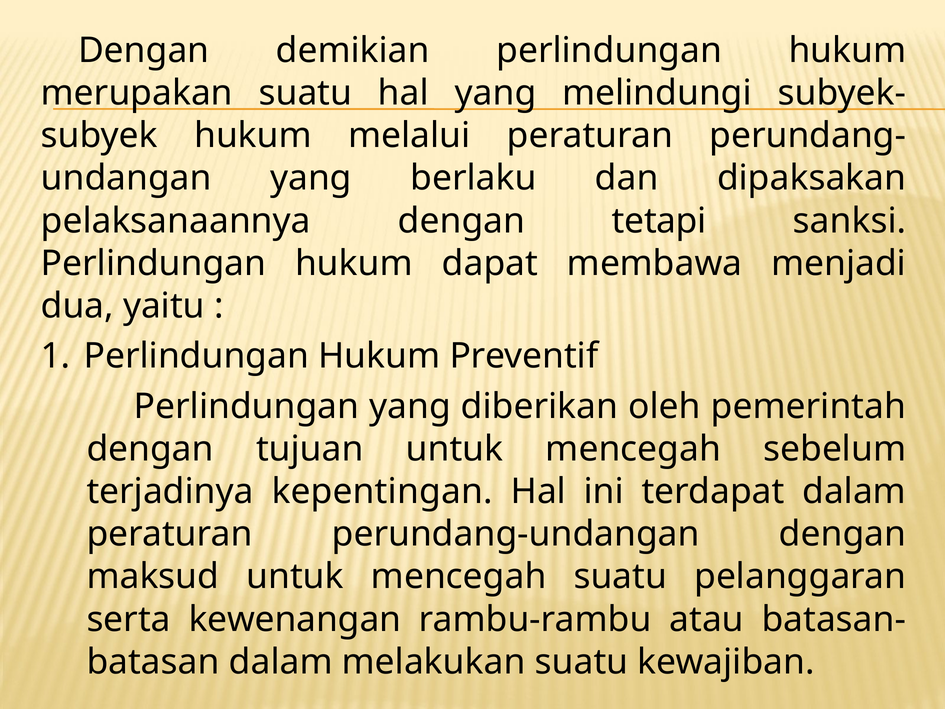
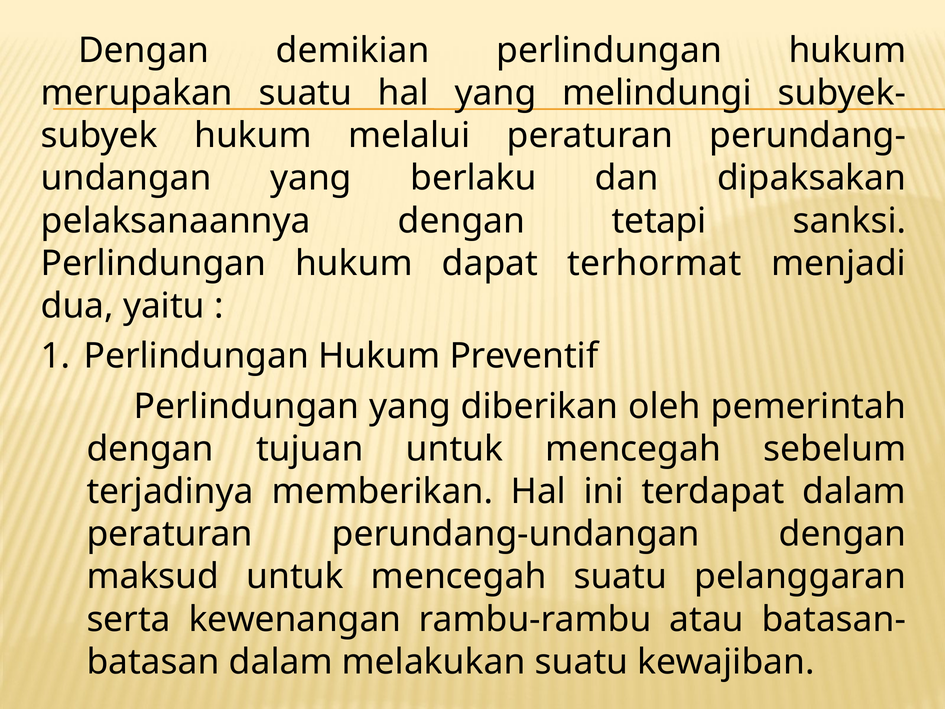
membawa: membawa -> terhormat (654, 263)
kepentingan: kepentingan -> memberikan (382, 491)
